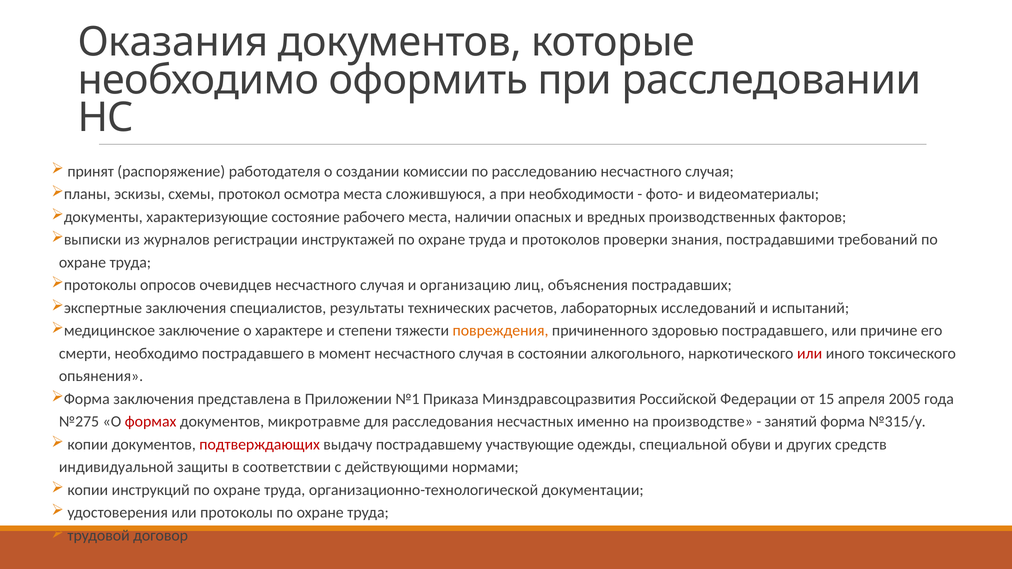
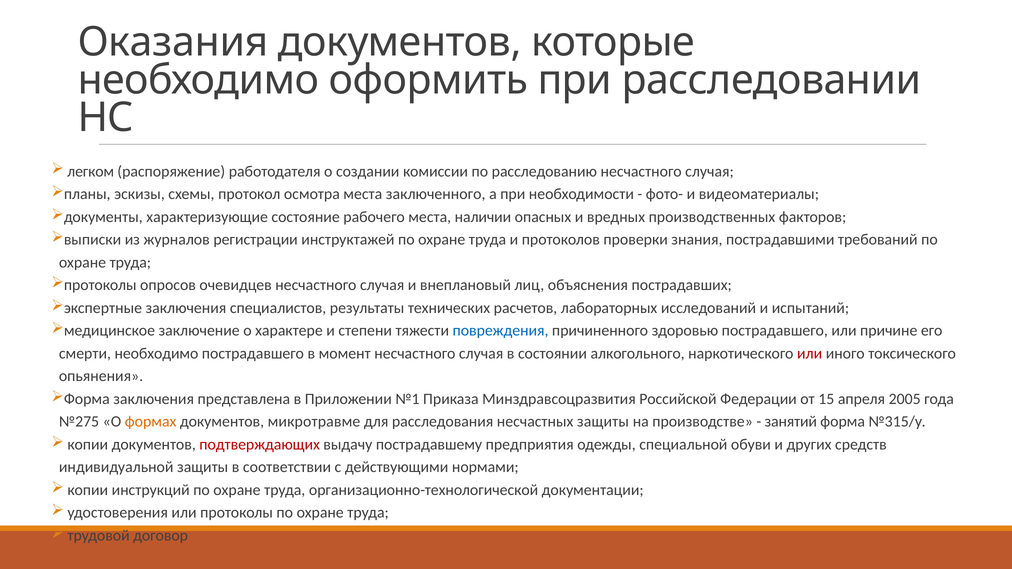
принят: принят -> легком (91, 171)
сложившуюся: сложившуюся -> заключенного (436, 194)
организацию: организацию -> внеплановый (465, 285)
повреждения colour: orange -> blue (501, 331)
формах colour: red -> orange (151, 422)
несчастных именно: именно -> защиты (603, 422)
участвующие: участвующие -> предприятия (530, 445)
